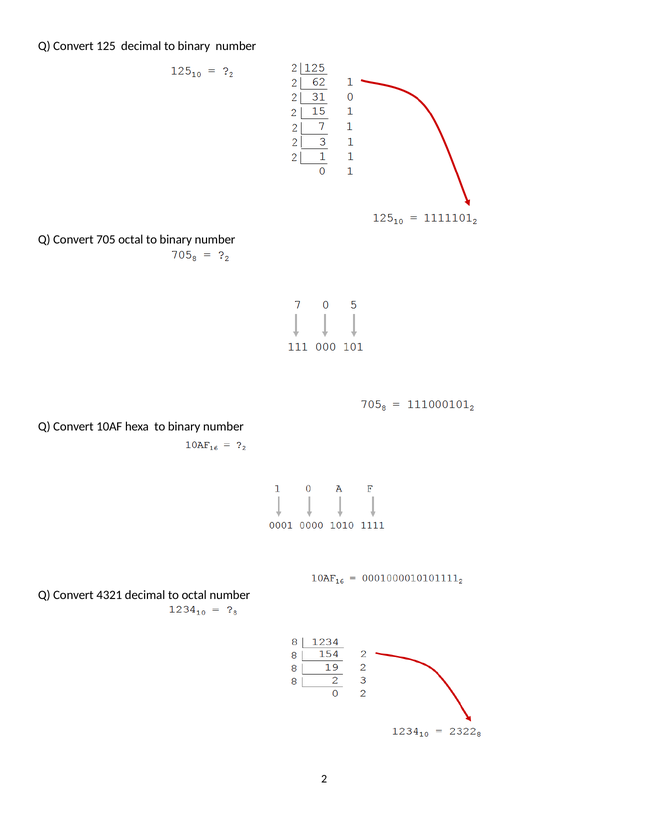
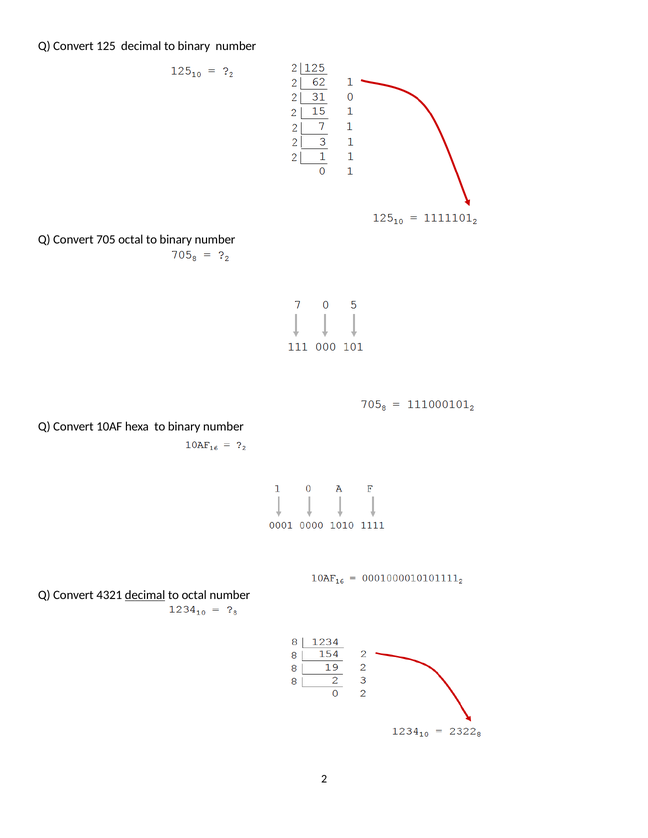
decimal underline: none -> present (145, 596)
